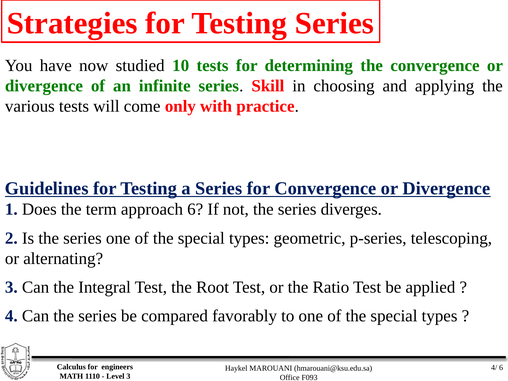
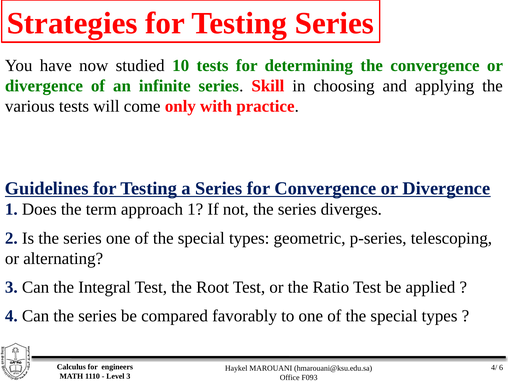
approach 6: 6 -> 1 (195, 209)
